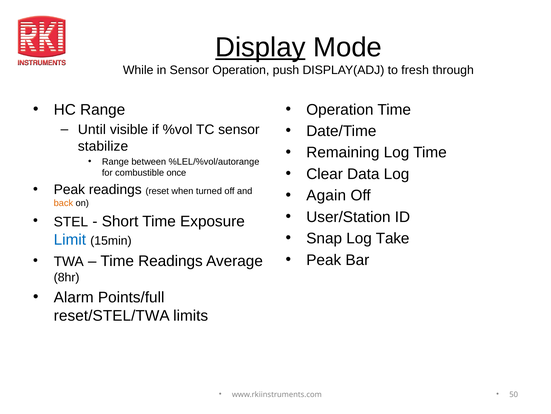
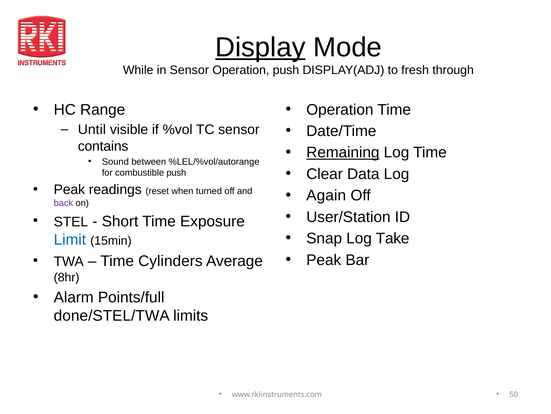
stabilize: stabilize -> contains (103, 146)
Remaining underline: none -> present (343, 152)
Range: Range -> Sound (115, 161)
combustible once: once -> push (176, 172)
back colour: orange -> purple (63, 203)
Time Readings: Readings -> Cylinders (170, 261)
reset/STEL/TWA: reset/STEL/TWA -> done/STEL/TWA (112, 315)
